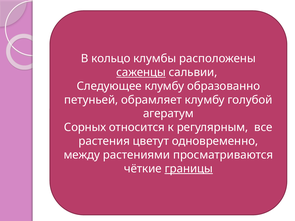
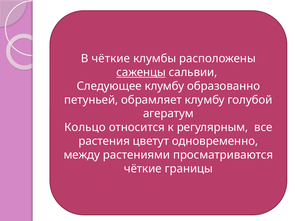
В кольцо: кольцо -> чёткие (111, 59)
Сорных: Сорных -> Кольцо (85, 127)
границы underline: present -> none (189, 169)
